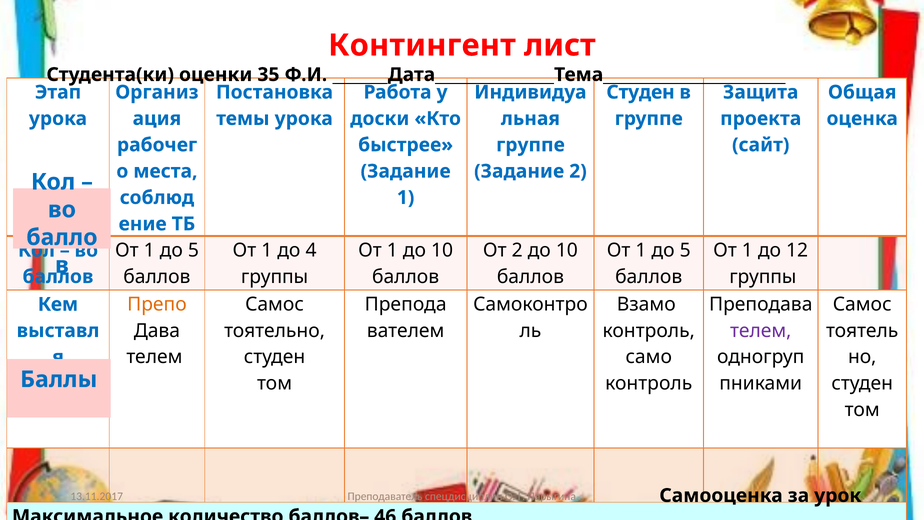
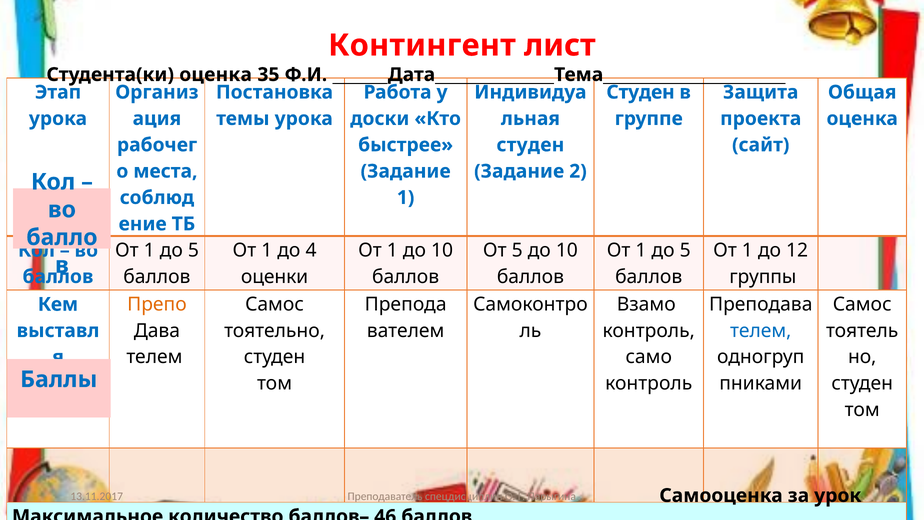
Студента(ки оценки: оценки -> оценка (216, 75)
группе: группе -> студен (530, 145)
От 2: 2 -> 5 (517, 250)
группы: группы -> оценки (275, 277)
телем colour: purple -> blue (761, 331)
